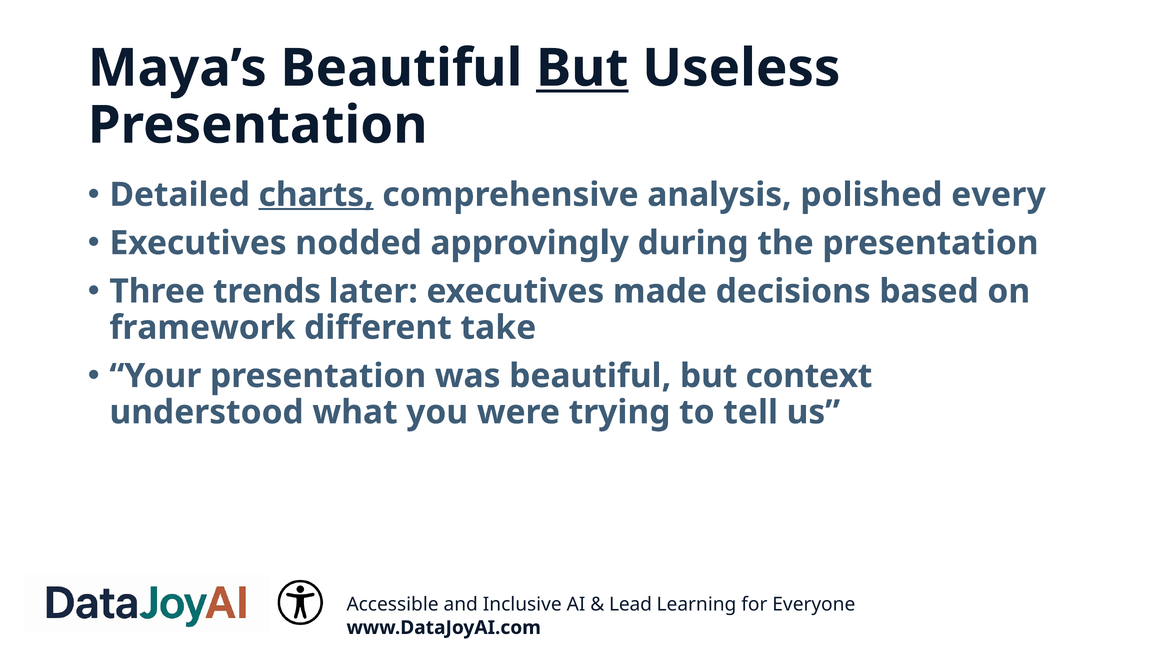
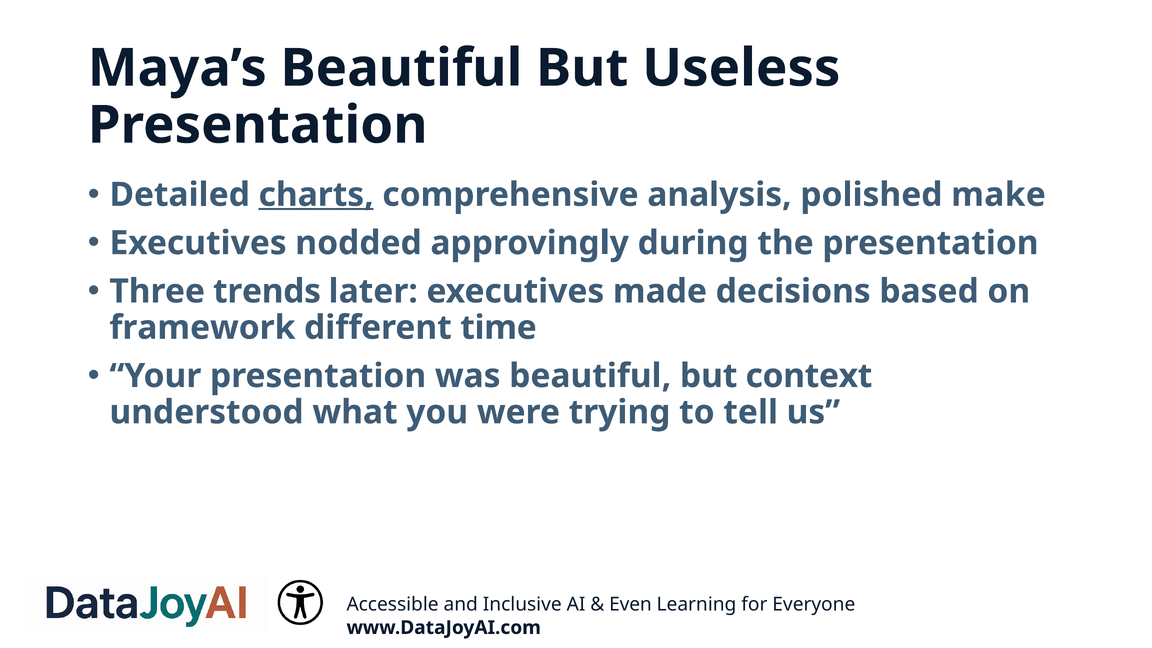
But underline: present -> none (582, 68)
every: every -> make (998, 195)
take: take -> time (499, 328)
Lead: Lead -> Even (631, 605)
